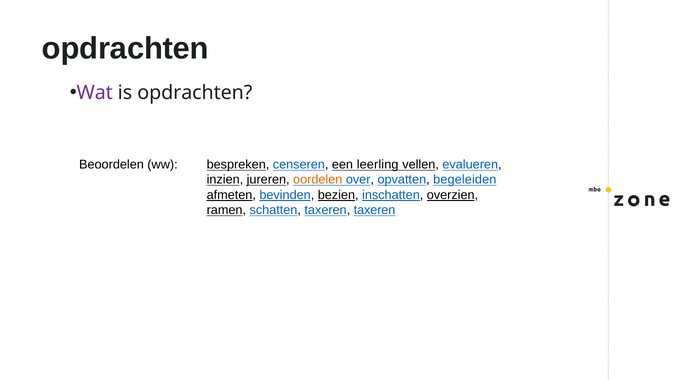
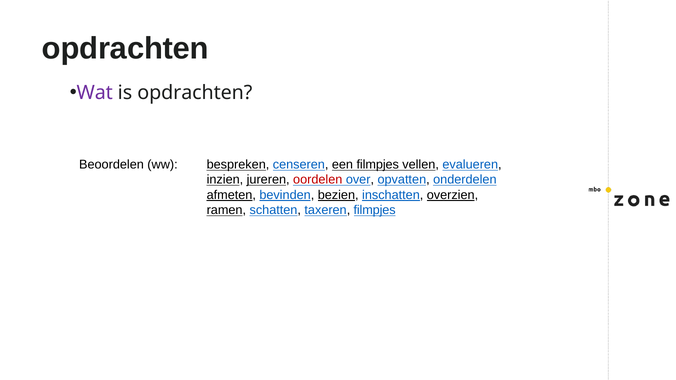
een leerling: leerling -> filmpjes (378, 165)
oordelen colour: orange -> red (318, 180)
begeleiden: begeleiden -> onderdelen (465, 180)
taxeren taxeren: taxeren -> filmpjes (375, 210)
